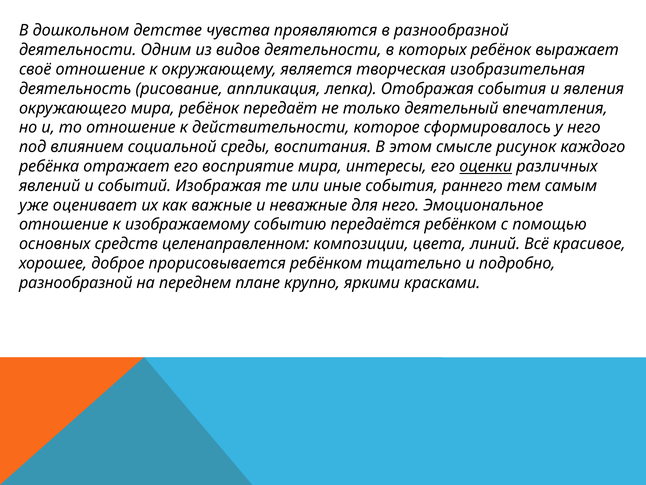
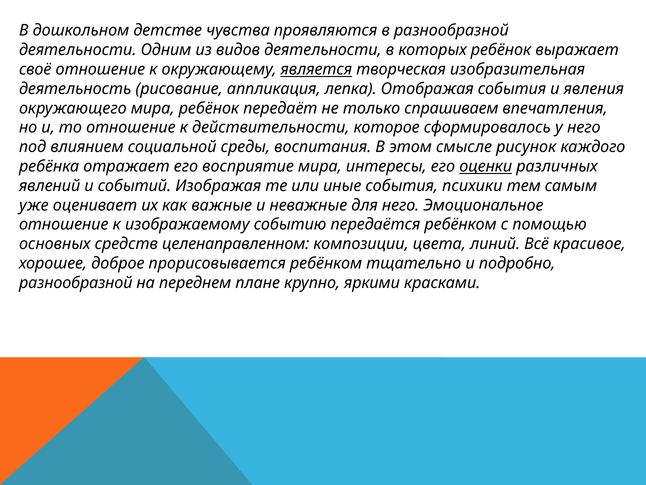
является underline: none -> present (316, 69)
деятельный: деятельный -> спрашиваем (451, 108)
раннего: раннего -> психики (472, 186)
